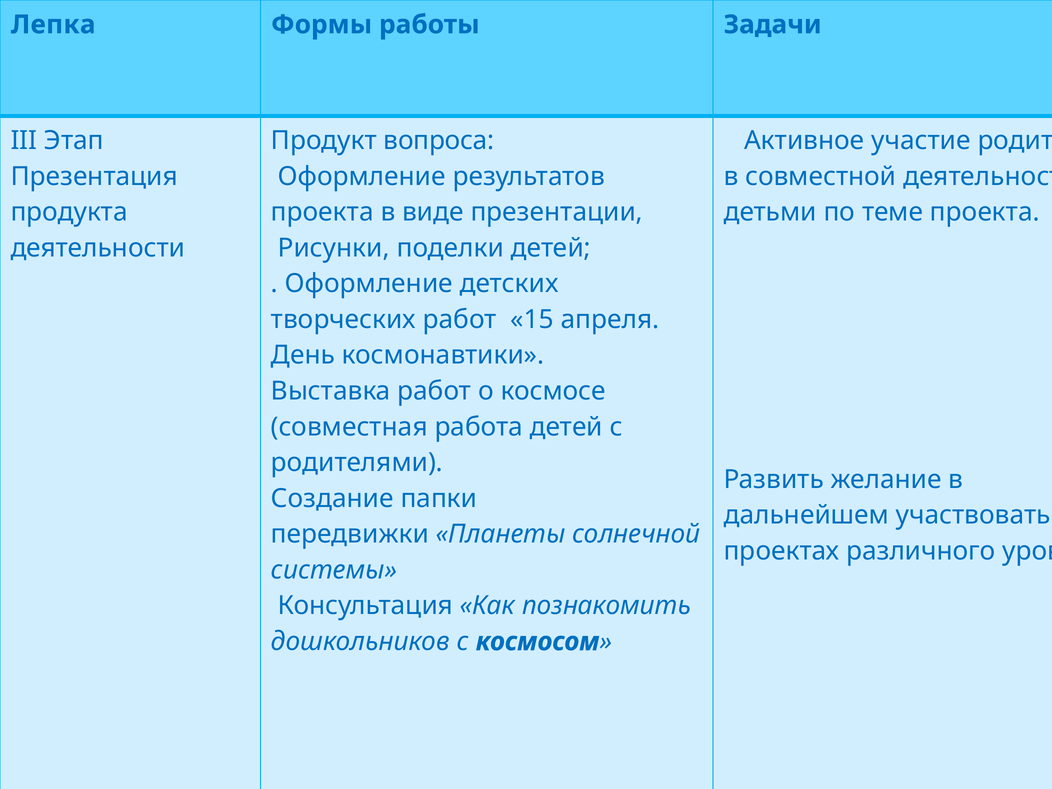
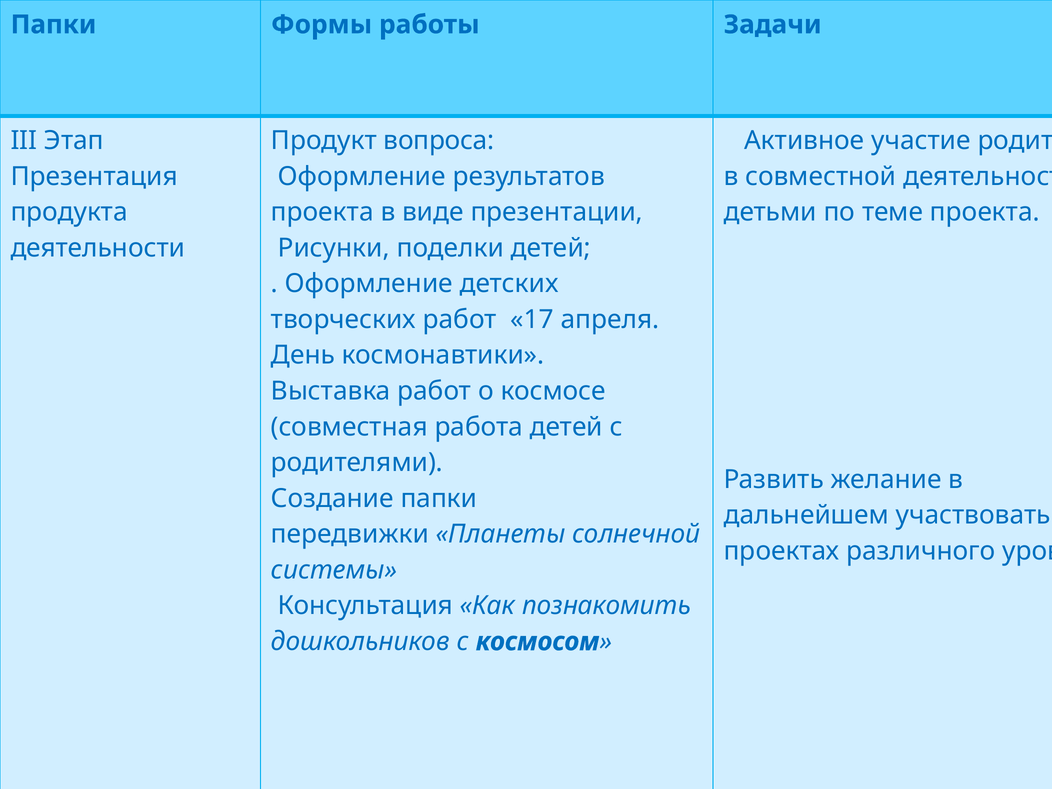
Лепка: Лепка -> Папки (53, 25)
15: 15 -> 17 (532, 320)
